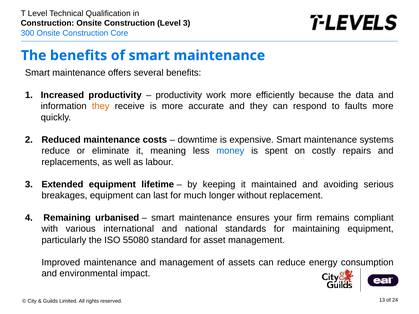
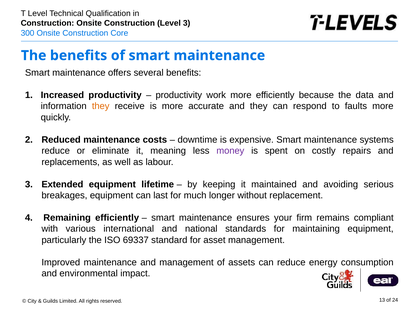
money colour: blue -> purple (230, 151)
Remaining urbanised: urbanised -> efficiently (117, 218)
55080: 55080 -> 69337 (136, 240)
